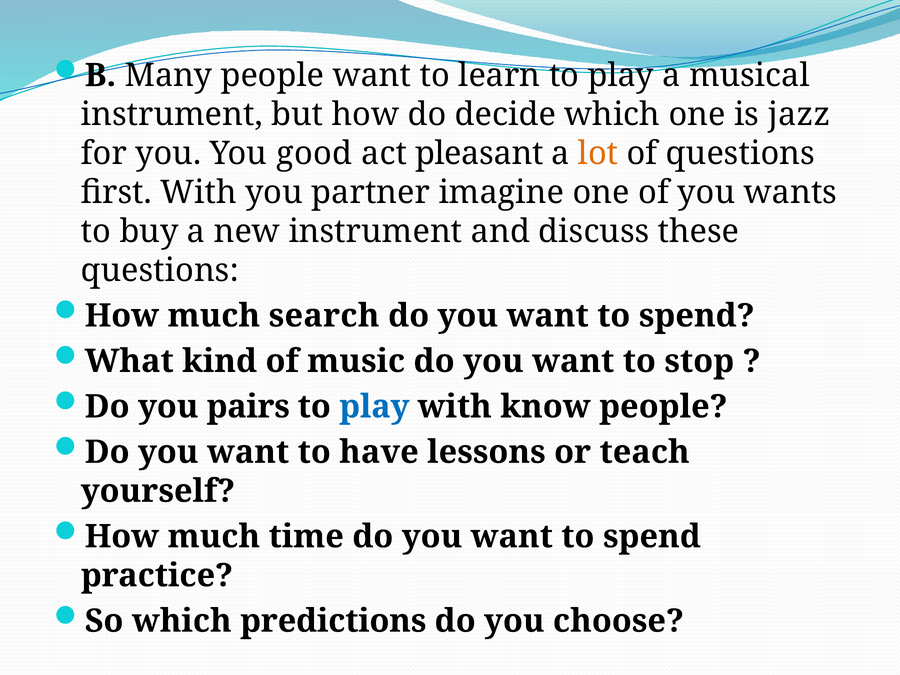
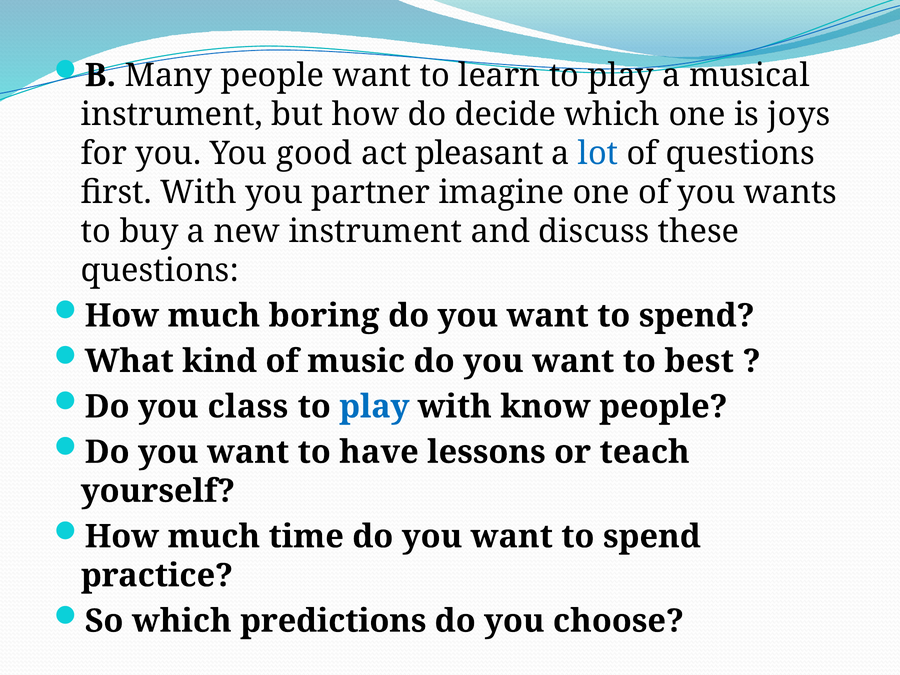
jazz: jazz -> joys (799, 114)
lot colour: orange -> blue (598, 153)
search: search -> boring (324, 316)
stop: stop -> best (699, 361)
pairs: pairs -> class (248, 407)
